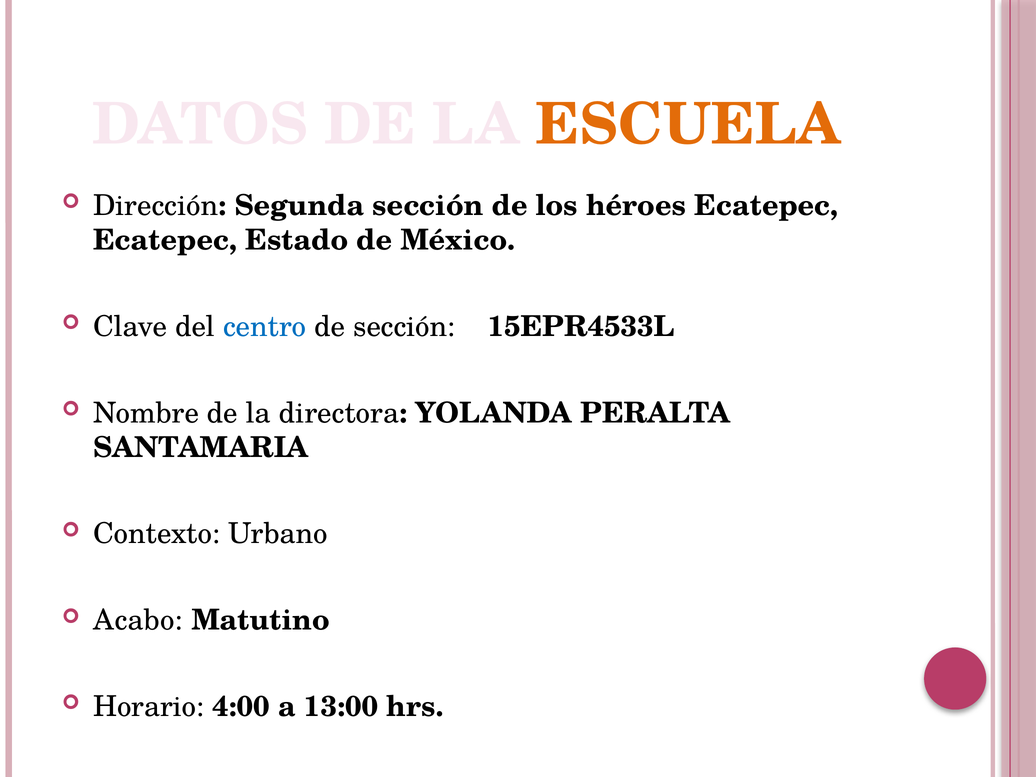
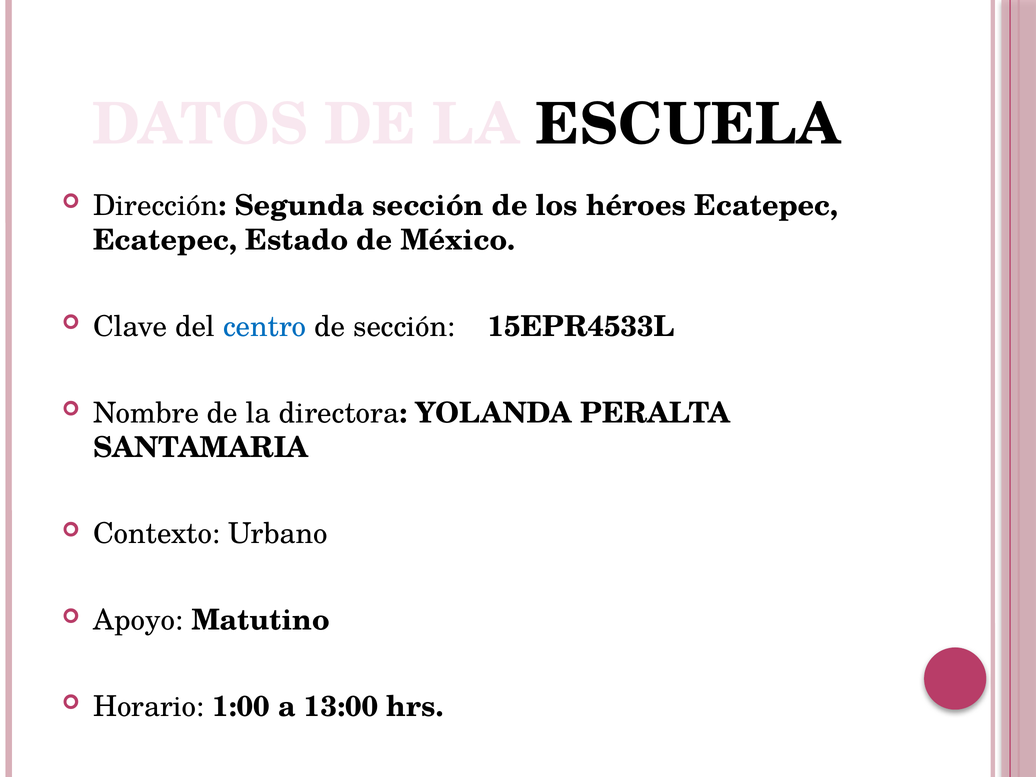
ESCUELA colour: orange -> black (688, 125)
Acabo: Acabo -> Apoyo (138, 620)
4:00: 4:00 -> 1:00 (241, 707)
